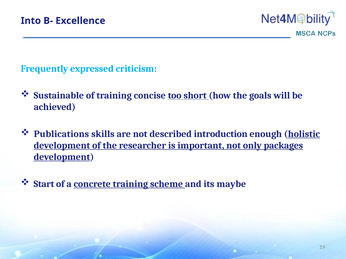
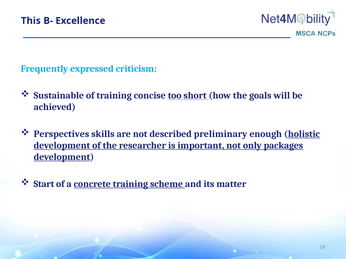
Into: Into -> This (31, 21)
Publications: Publications -> Perspectives (61, 134)
introduction: introduction -> preliminary (221, 134)
maybe: maybe -> matter (231, 184)
